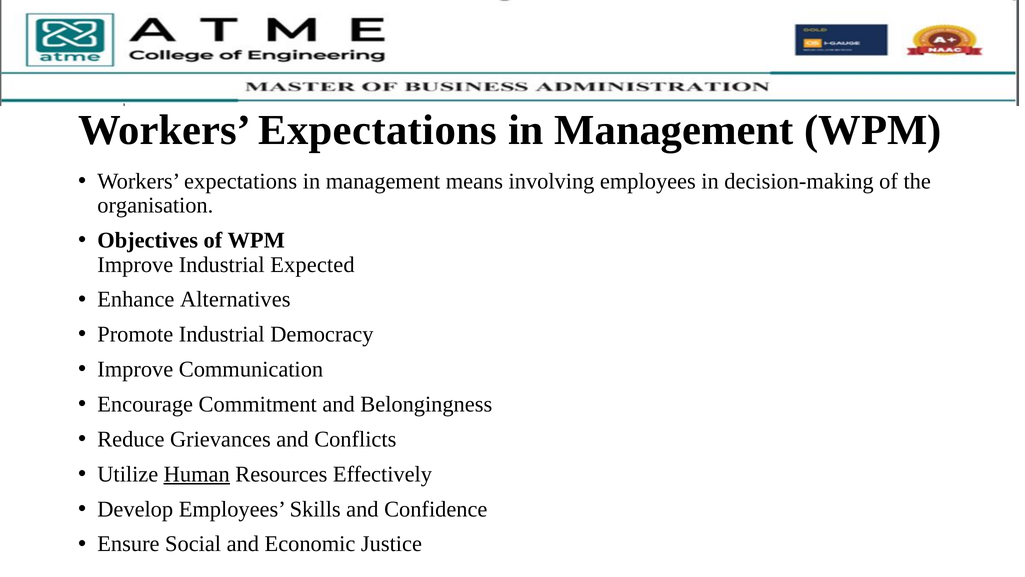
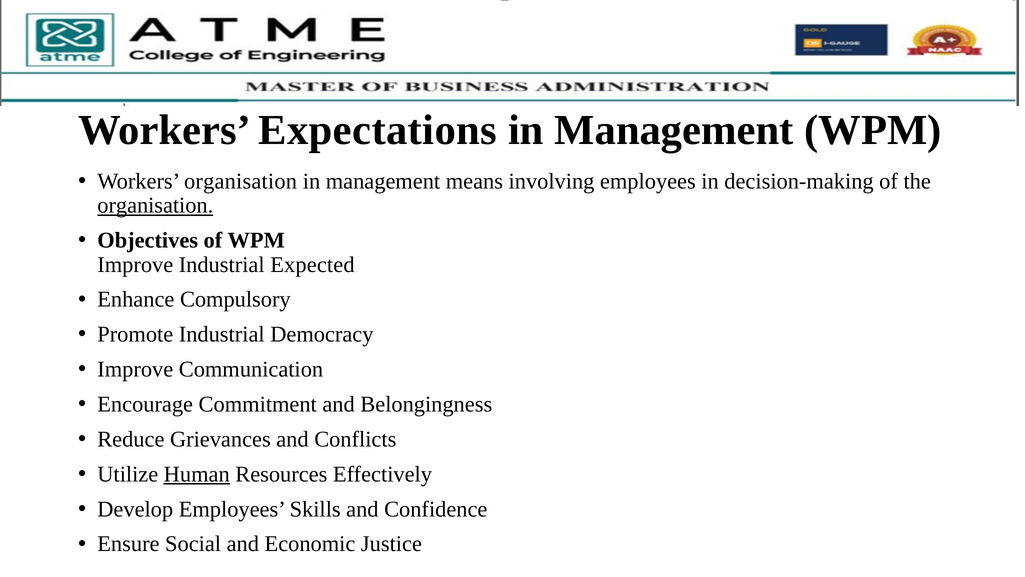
expectations: expectations -> organisation (241, 181)
organisation underline: none -> present (155, 205)
Alternatives: Alternatives -> Compulsory (235, 299)
